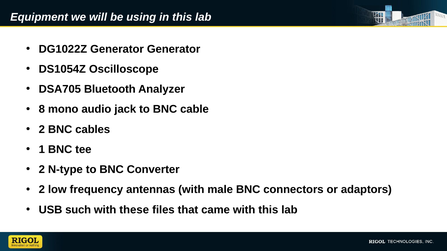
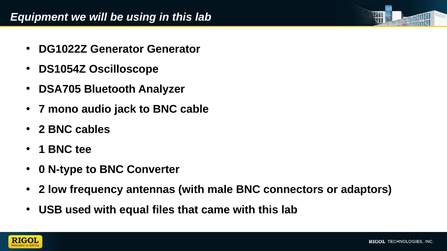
8: 8 -> 7 (42, 109)
2: 2 -> 0 (42, 170)
such: such -> used (78, 210)
these: these -> equal (134, 210)
